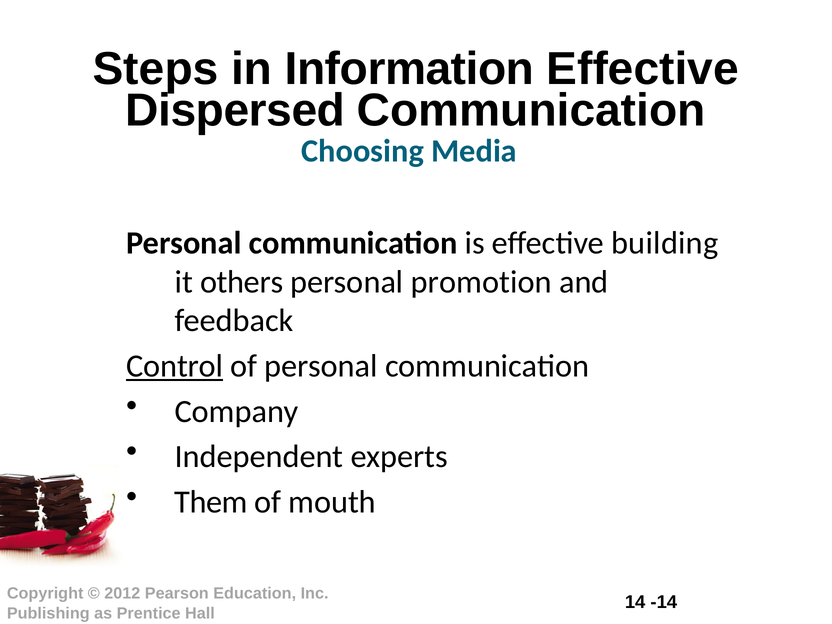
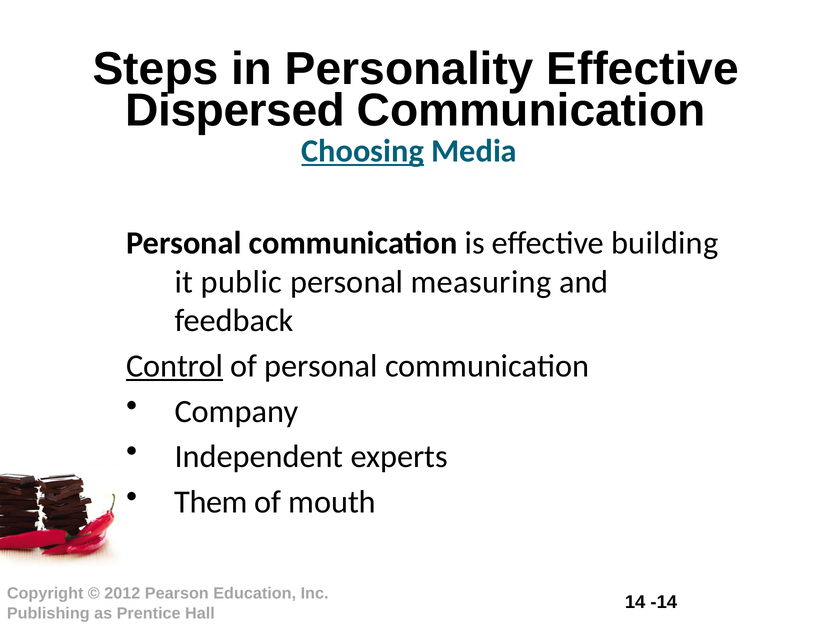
Information: Information -> Personality (409, 69)
Choosing underline: none -> present (363, 151)
others: others -> public (241, 282)
promotion: promotion -> measuring (481, 282)
